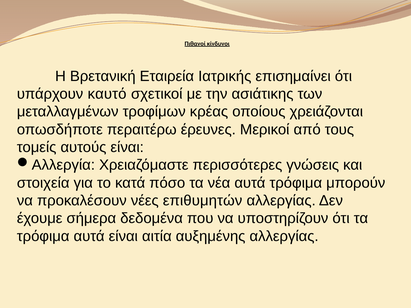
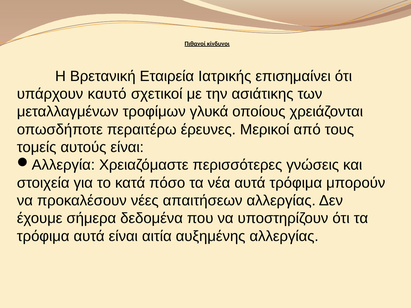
κρέας: κρέας -> γλυκά (209, 112)
επιθυμητών: επιθυμητών -> απαιτήσεων (203, 201)
